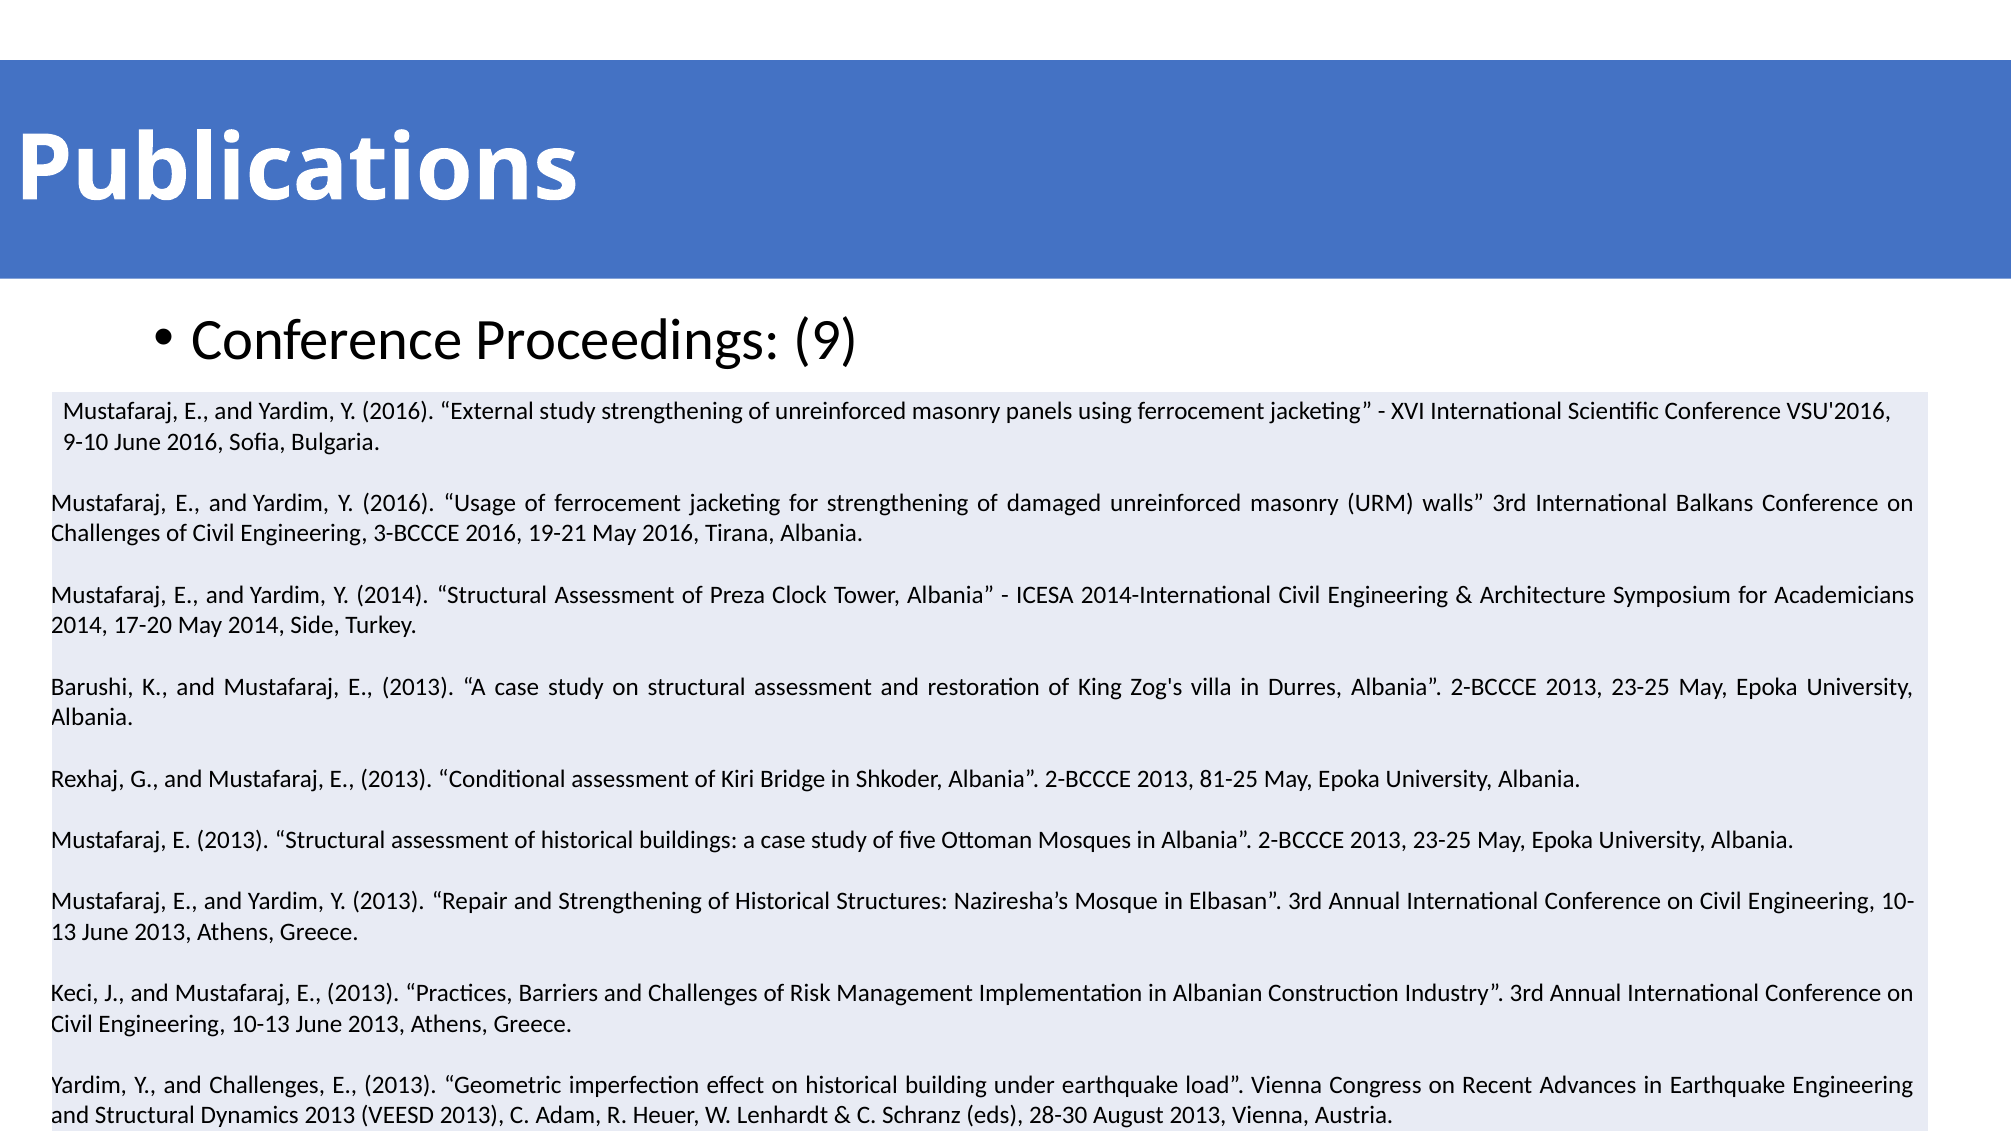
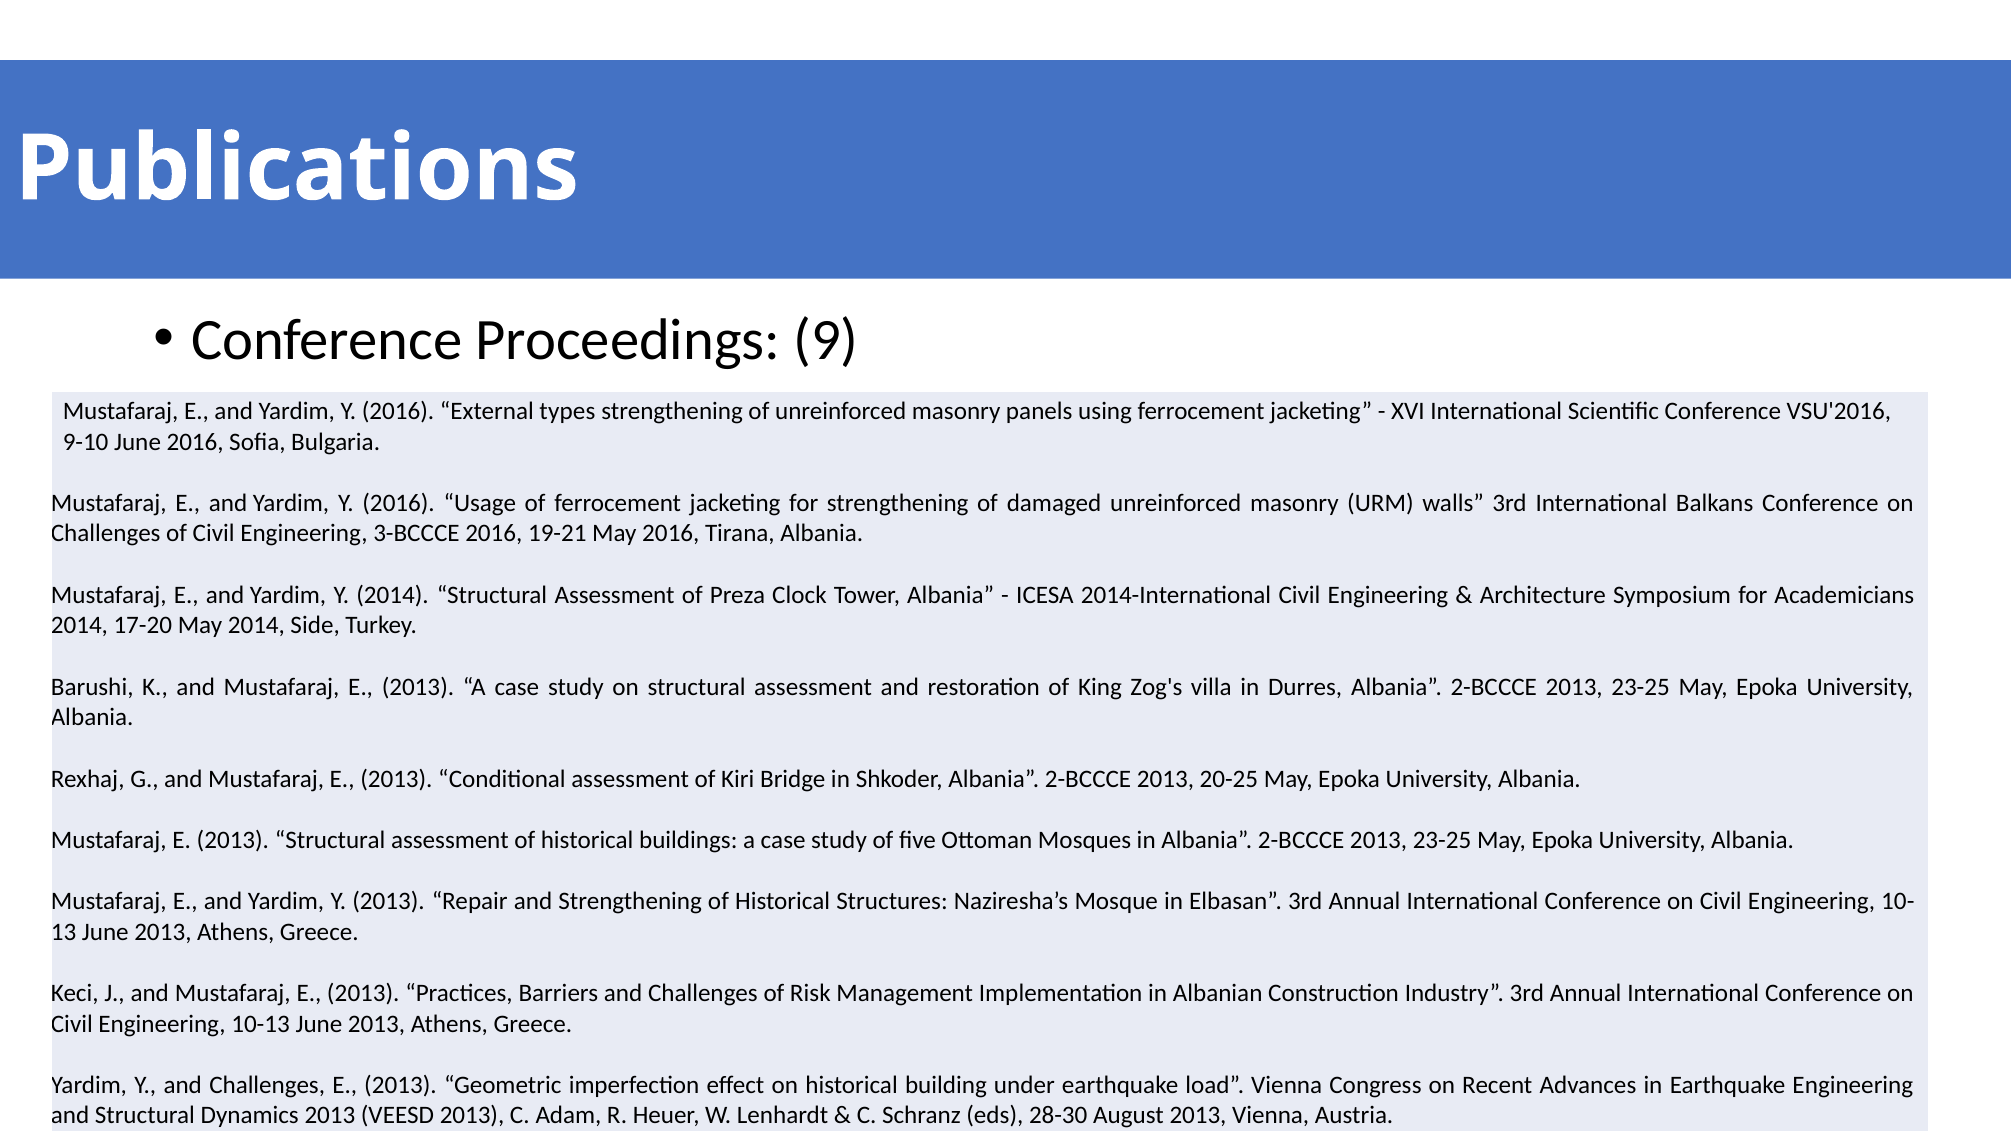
External study: study -> types (567, 411)
81-25: 81-25 -> 20-25 (1229, 779)
